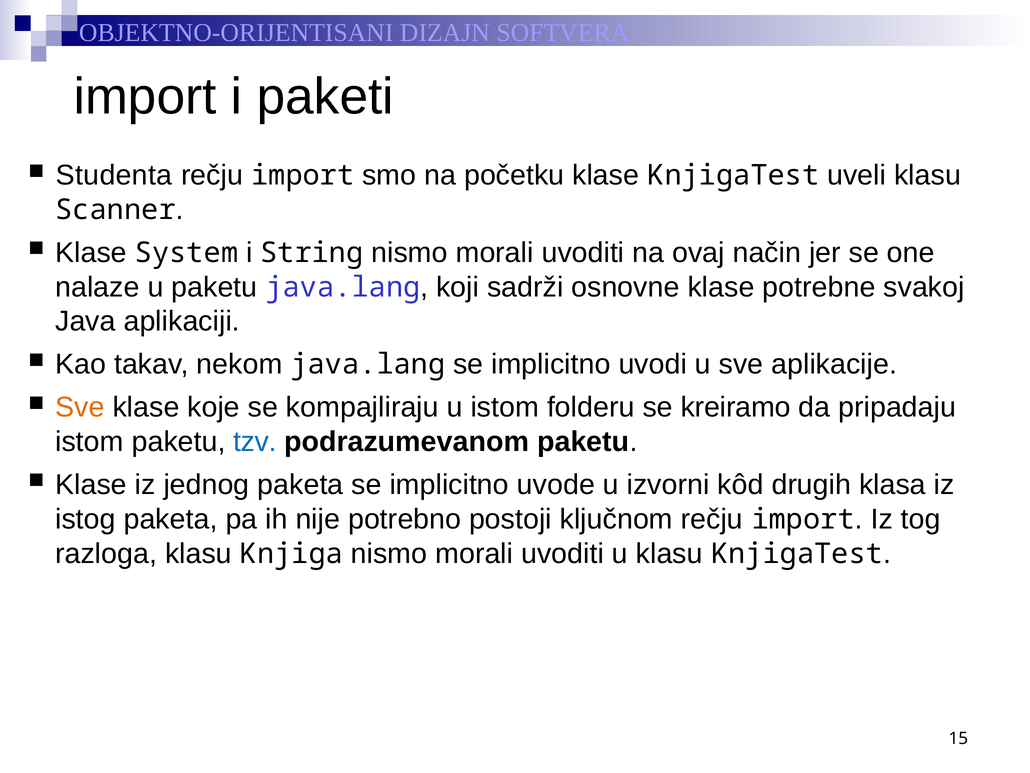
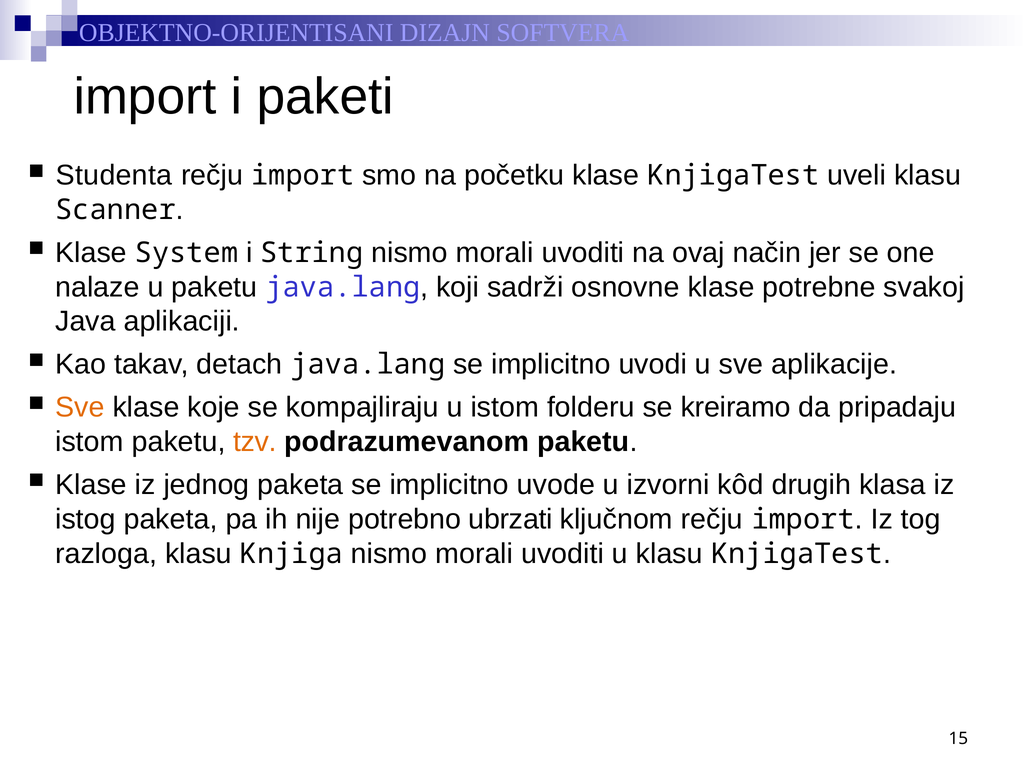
nekom: nekom -> detach (239, 364)
tzv colour: blue -> orange (255, 442)
postoji: postoji -> ubrzati (511, 519)
